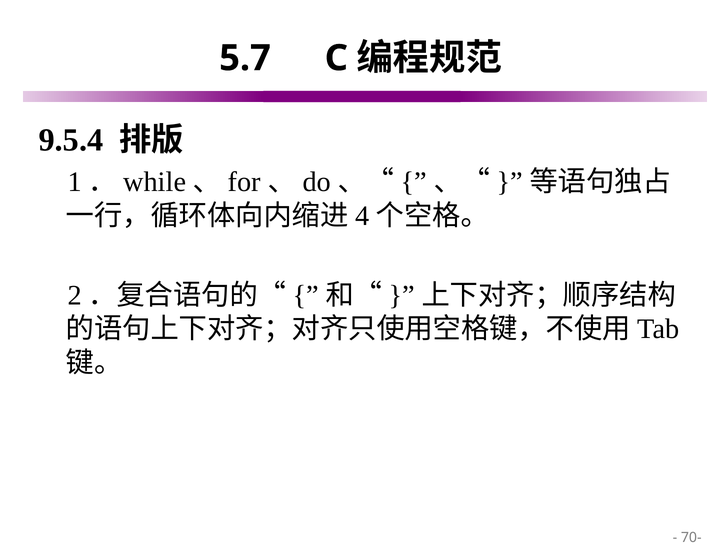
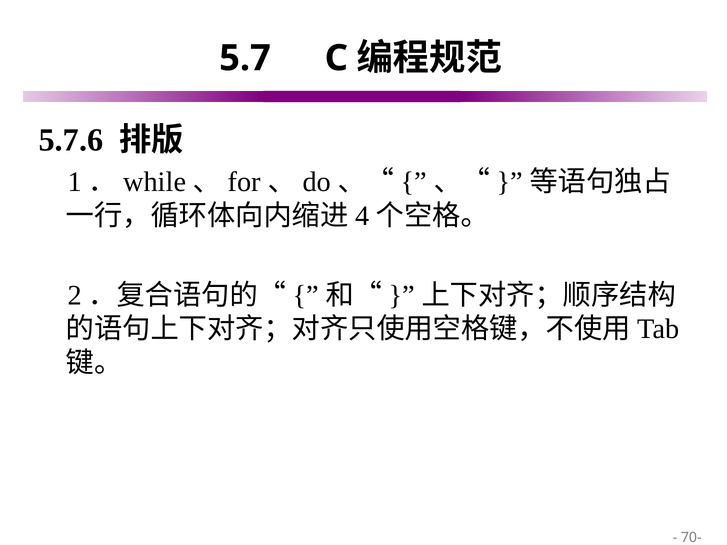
9.5.4: 9.5.4 -> 5.7.6 (71, 140)
